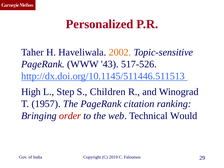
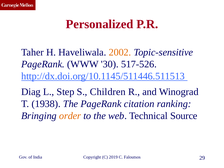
43: 43 -> 30 (110, 64)
High: High -> Diag (31, 92)
1957: 1957 -> 1938 (46, 104)
order colour: red -> orange (70, 116)
Would: Would -> Source (184, 116)
